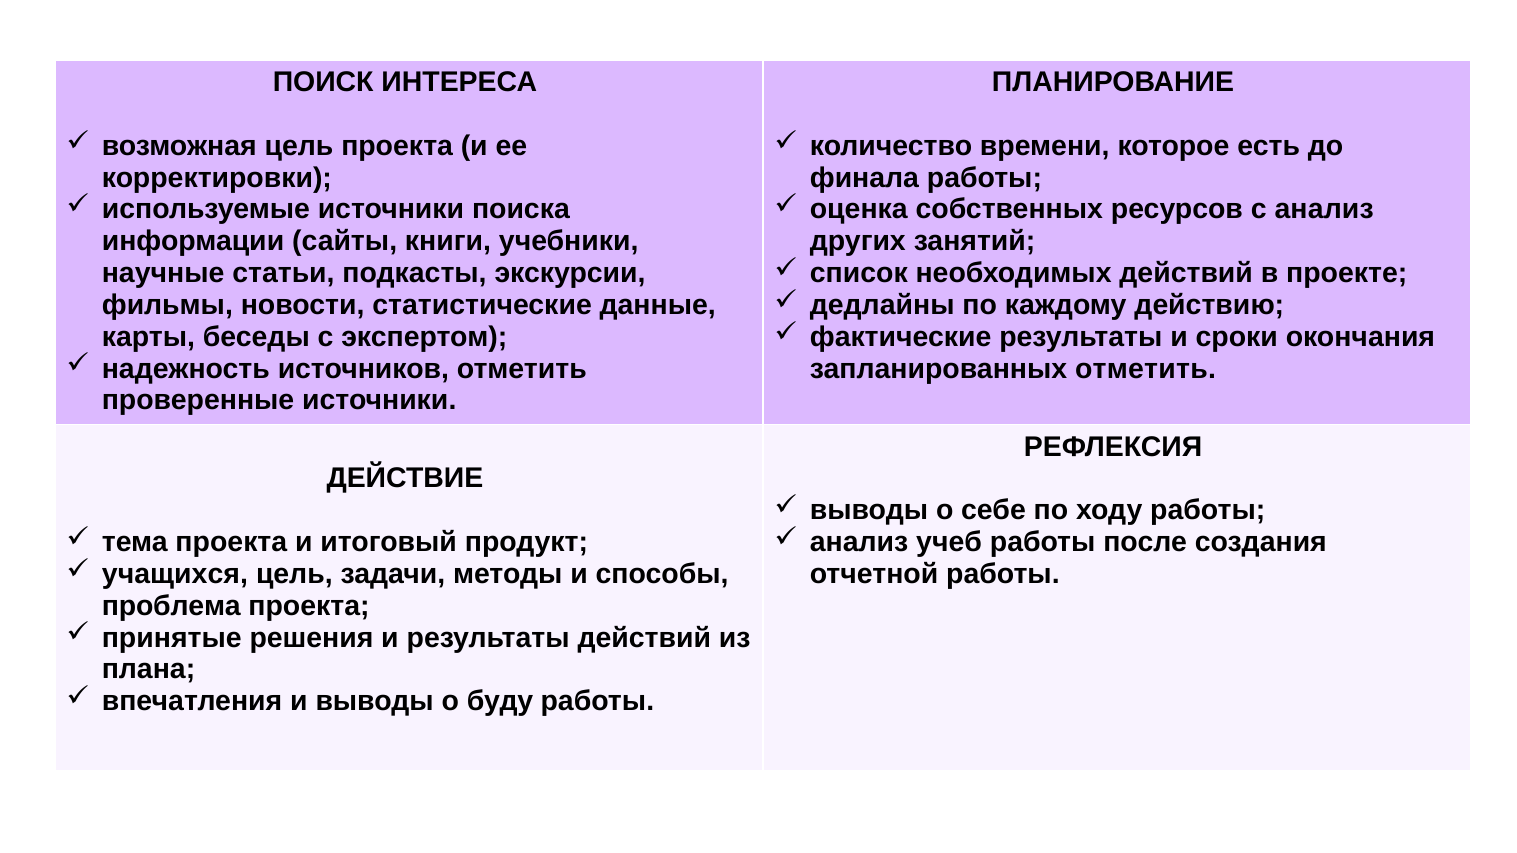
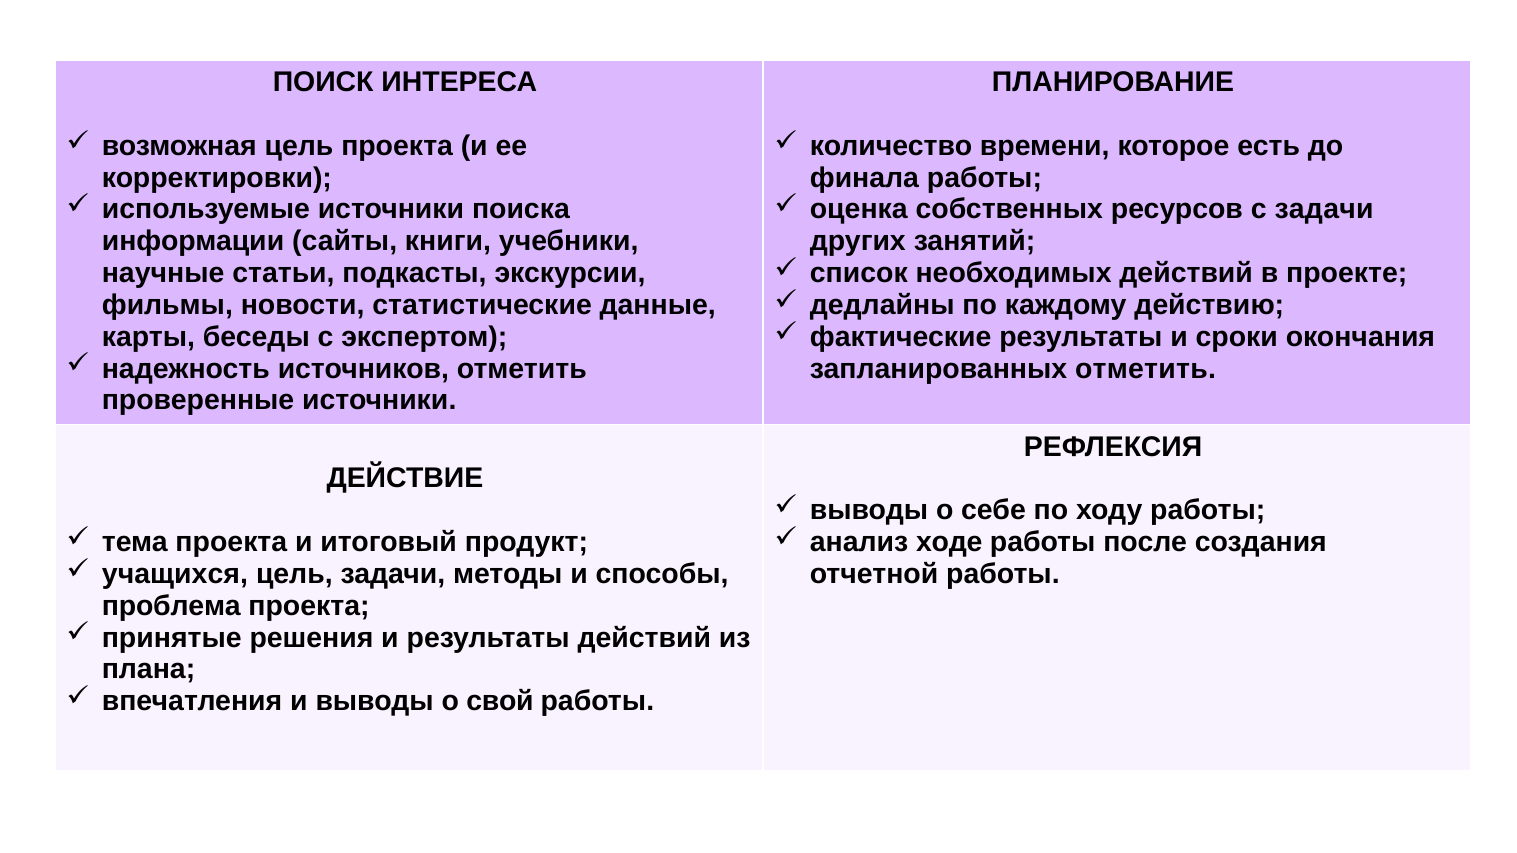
с анализ: анализ -> задачи (1324, 210)
учеб: учеб -> ходе (949, 542)
буду: буду -> свой (500, 702)
